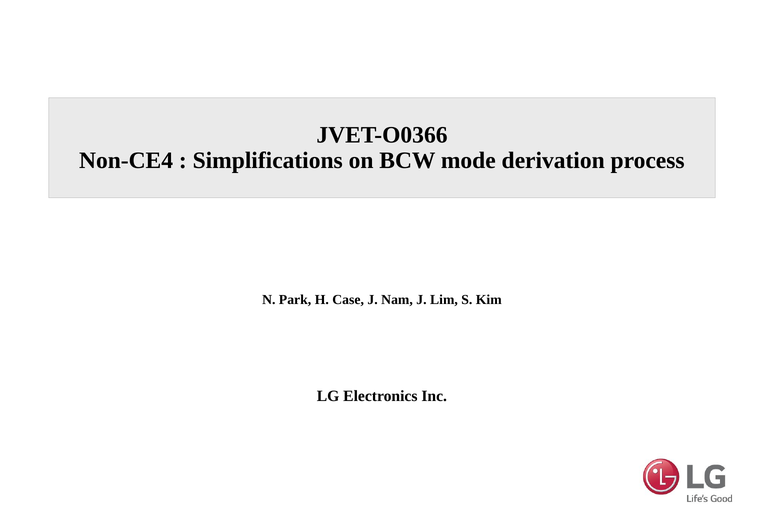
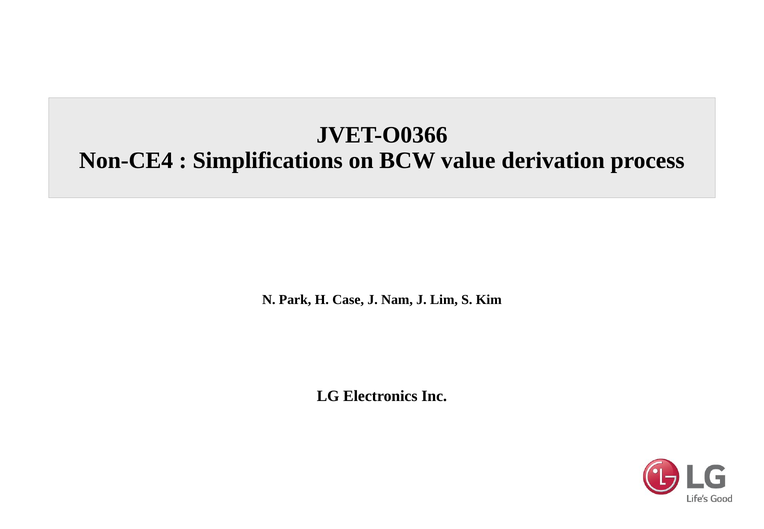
mode: mode -> value (468, 160)
